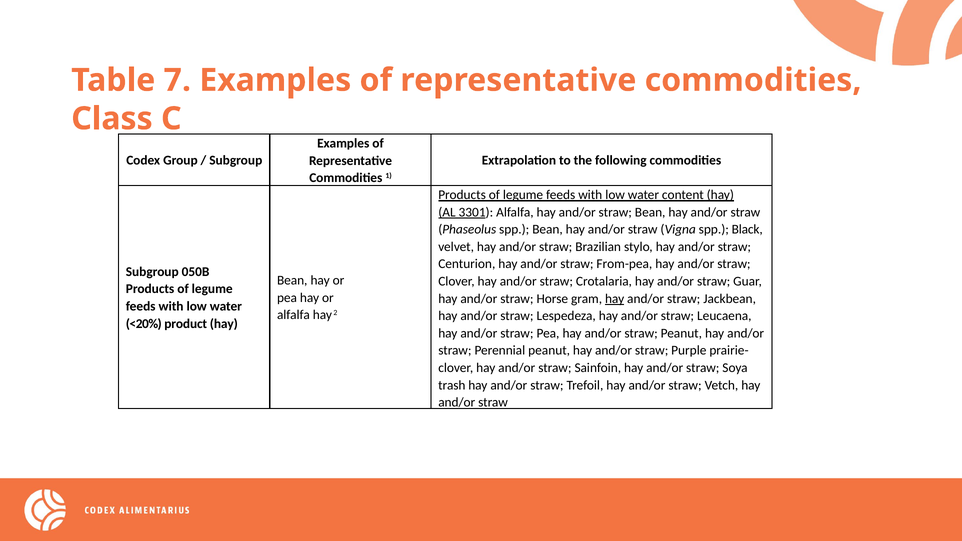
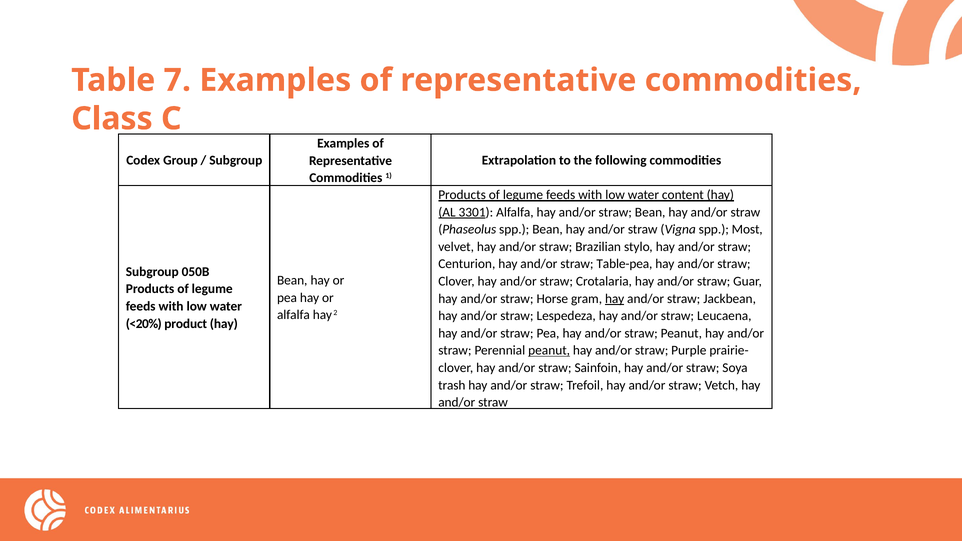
Black: Black -> Most (747, 229)
From-pea: From-pea -> Table-pea (624, 264)
peanut underline: none -> present (549, 351)
